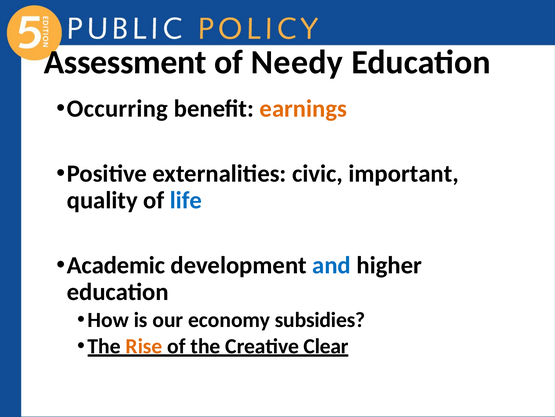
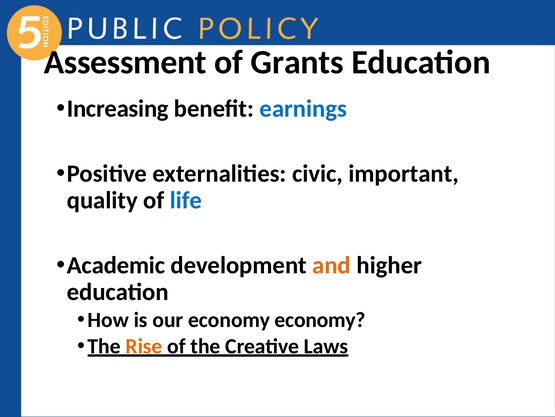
Needy: Needy -> Grants (297, 62)
Occurring: Occurring -> Increasing (118, 108)
earnings colour: orange -> blue (303, 108)
and colour: blue -> orange (332, 265)
economy subsidies: subsidies -> economy (320, 319)
Clear: Clear -> Laws (326, 346)
